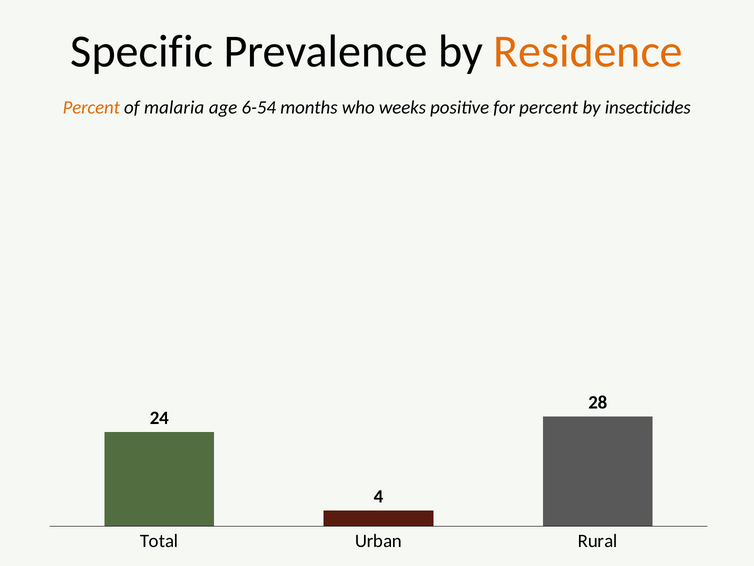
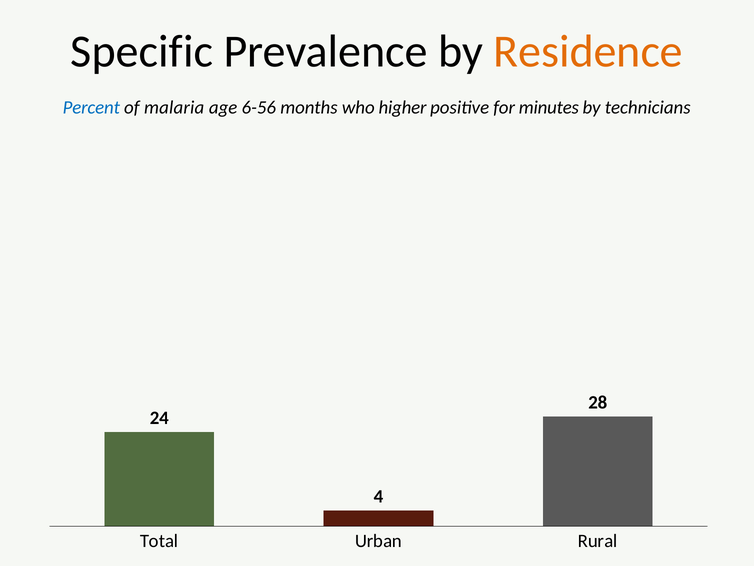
Percent colour: orange -> blue (91, 107)
6-54: 6-54 -> 6-56 (259, 107)
weeks: weeks -> higher (403, 107)
for percent: percent -> minutes (549, 107)
insecticides: insecticides -> technicians (648, 107)
